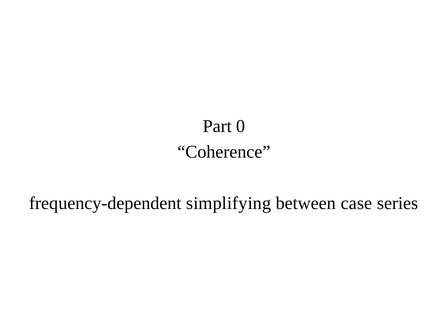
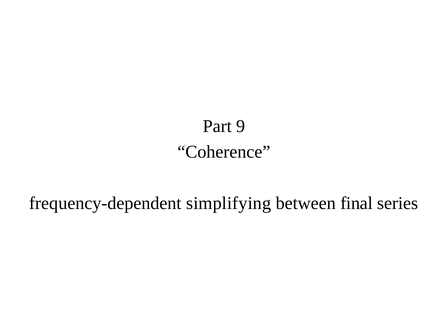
0: 0 -> 9 (241, 126)
case: case -> final (357, 203)
